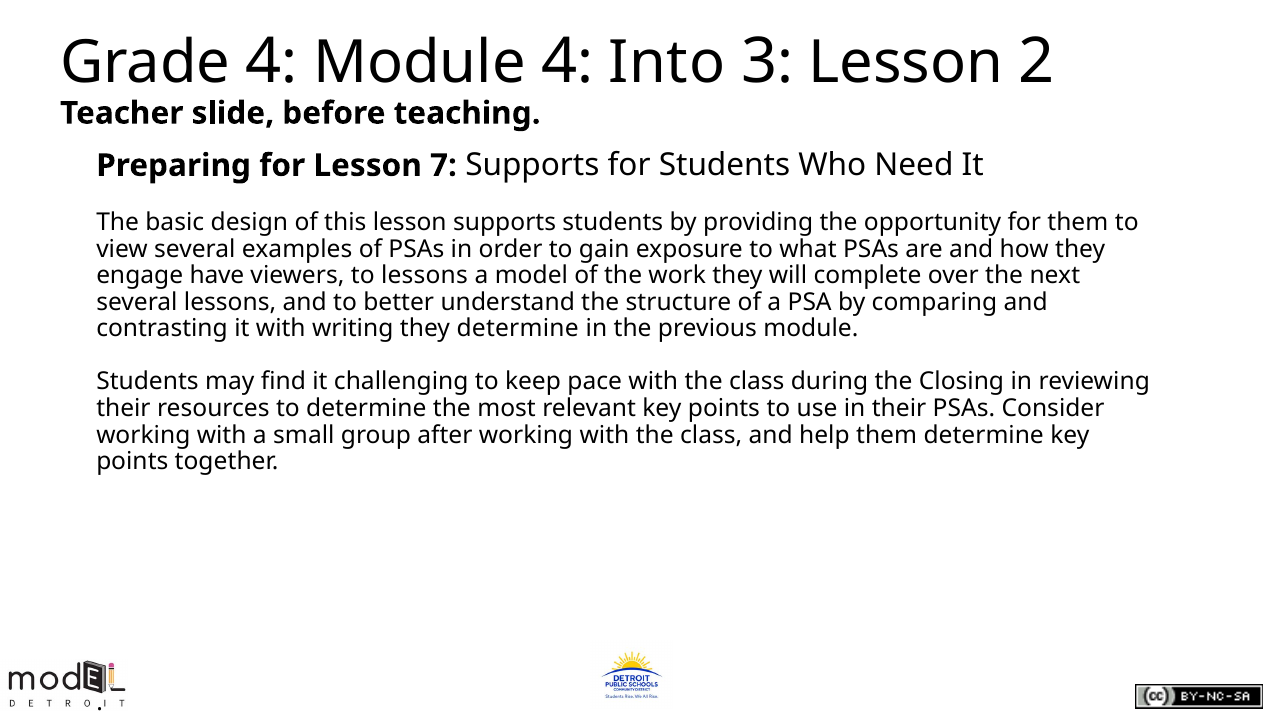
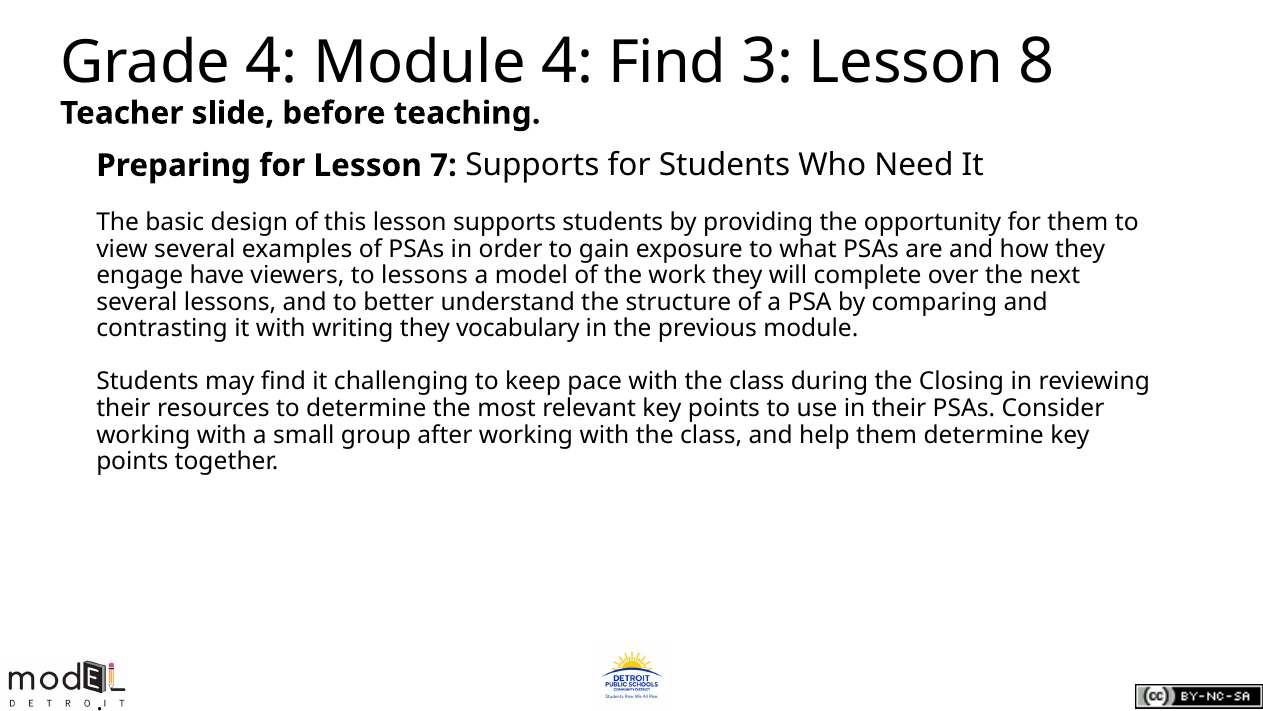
4 Into: Into -> Find (667, 63)
2: 2 -> 8 (1037, 62)
they determine: determine -> vocabulary (518, 328)
